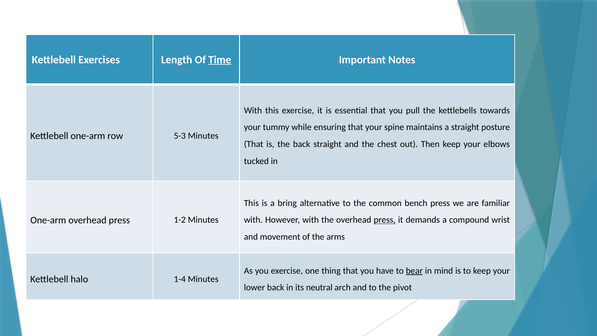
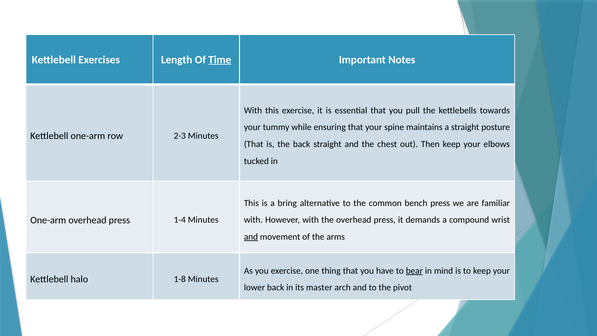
5-3: 5-3 -> 2-3 (180, 136)
1-2: 1-2 -> 1-4 (180, 220)
press underline: present -> none (385, 220)
and underline: none -> present (251, 237)
1-4: 1-4 -> 1-8 (180, 279)
neutral: neutral -> master (319, 287)
